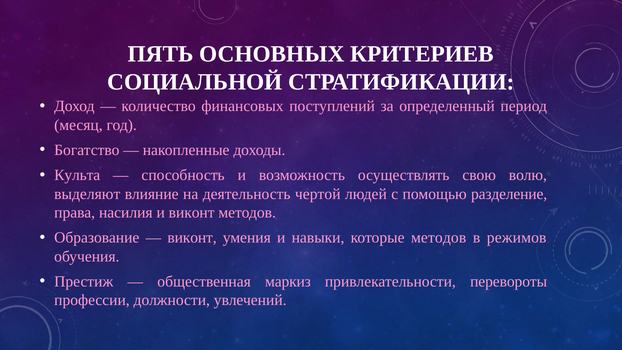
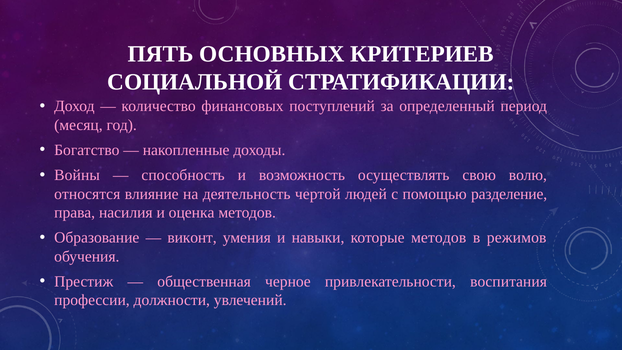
Культа: Культа -> Войны (77, 175)
выделяют: выделяют -> относятся (87, 194)
и виконт: виконт -> оценка (192, 213)
маркиз: маркиз -> черное (288, 282)
перевороты: перевороты -> воспитания (509, 282)
